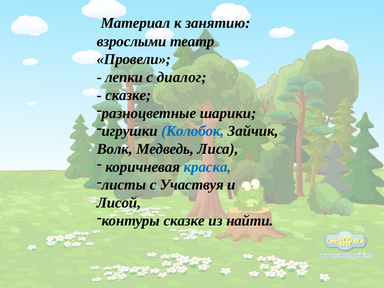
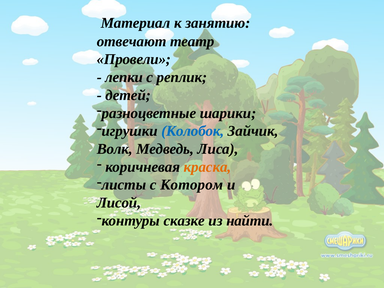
взрослыми: взрослыми -> отвечают (132, 41)
диалог: диалог -> реплик (182, 77)
сказке: сказке -> детей (128, 95)
краска colour: blue -> orange (207, 167)
Участвуя: Участвуя -> Котором (192, 185)
